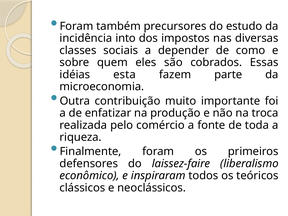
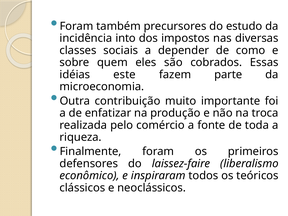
esta: esta -> este (125, 75)
